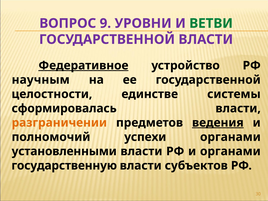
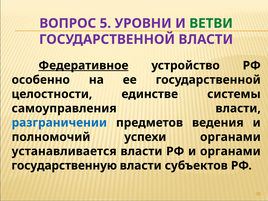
9: 9 -> 5 (105, 23)
научным: научным -> особенно (41, 80)
сформировалась: сформировалась -> самоуправления (64, 108)
разграничении colour: orange -> blue (59, 123)
ведения underline: present -> none (218, 123)
установленными: установленными -> устанавливается (64, 151)
